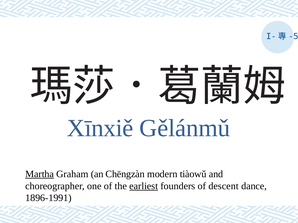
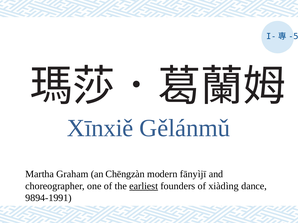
Martha underline: present -> none (40, 175)
tiàowǔ: tiàowǔ -> fānyìjī (193, 175)
descent: descent -> xiàdìng (224, 186)
1896-1991: 1896-1991 -> 9894-1991 (48, 198)
